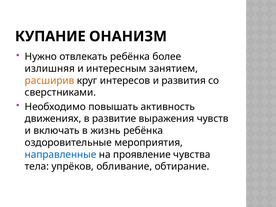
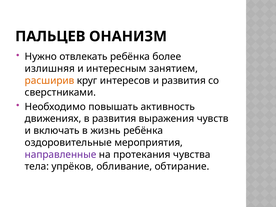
КУПАНИЕ: КУПАНИЕ -> ПАЛЬЦЕВ (50, 36)
в развитие: развитие -> развития (114, 119)
направленные colour: blue -> purple (61, 155)
проявление: проявление -> протекания (142, 155)
